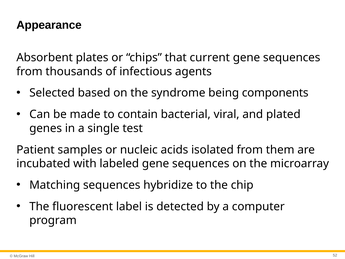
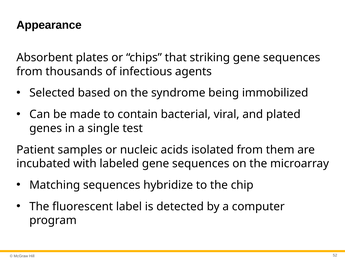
current: current -> striking (210, 58)
components: components -> immobilized (275, 93)
